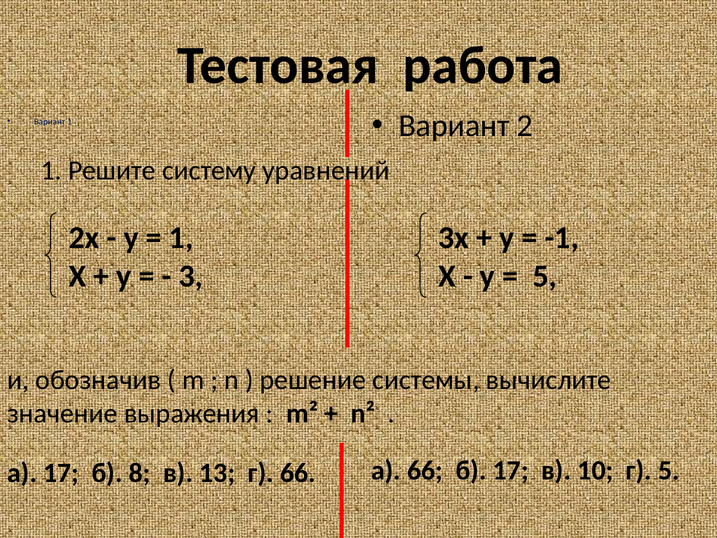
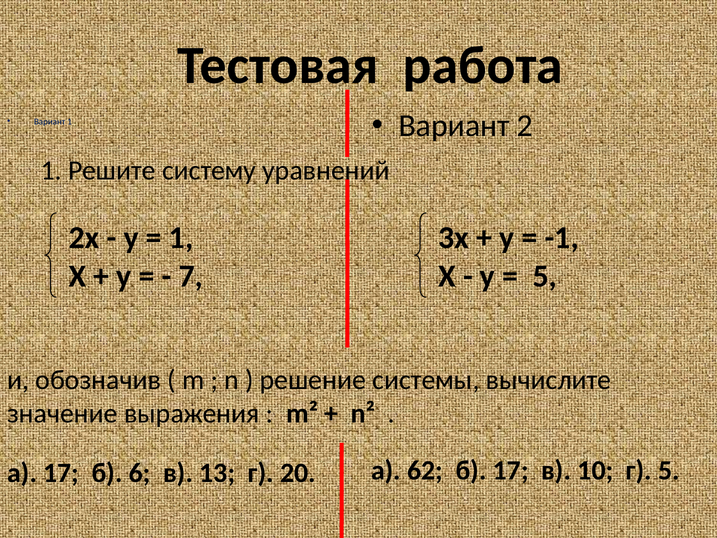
3: 3 -> 7 (191, 276)
8: 8 -> 6 (140, 473)
г 66: 66 -> 20 (298, 473)
а 66: 66 -> 62 (425, 470)
